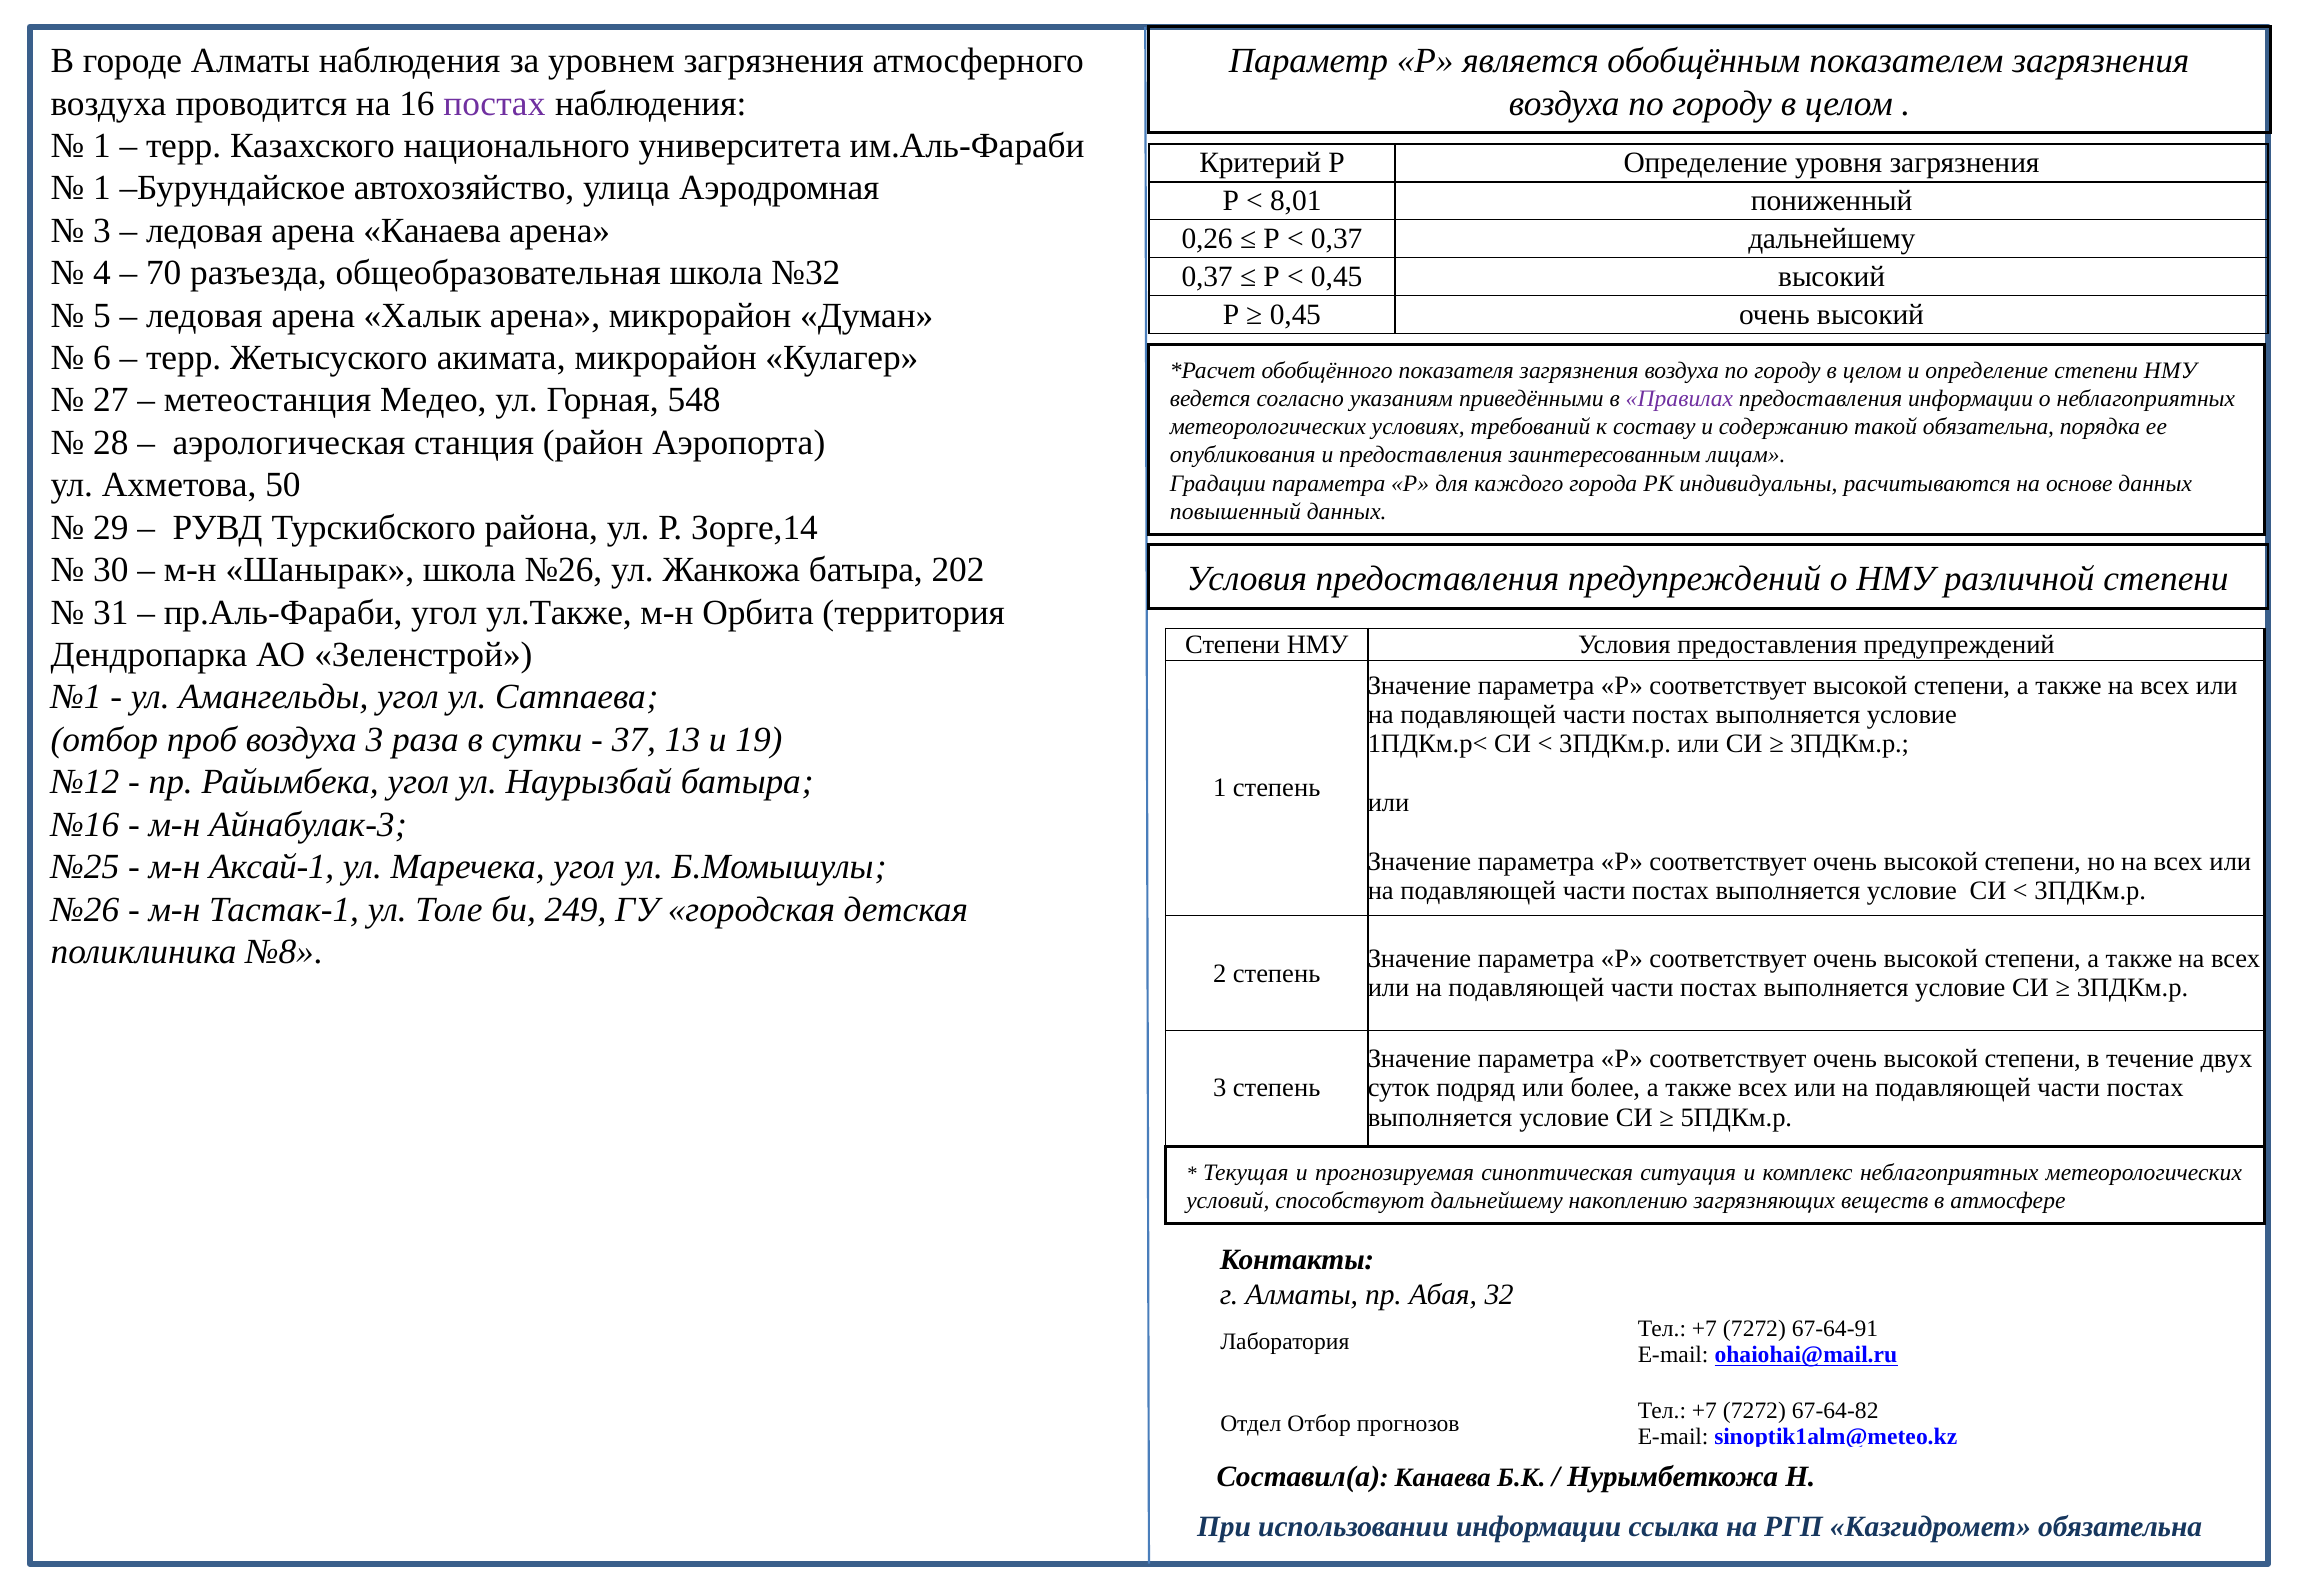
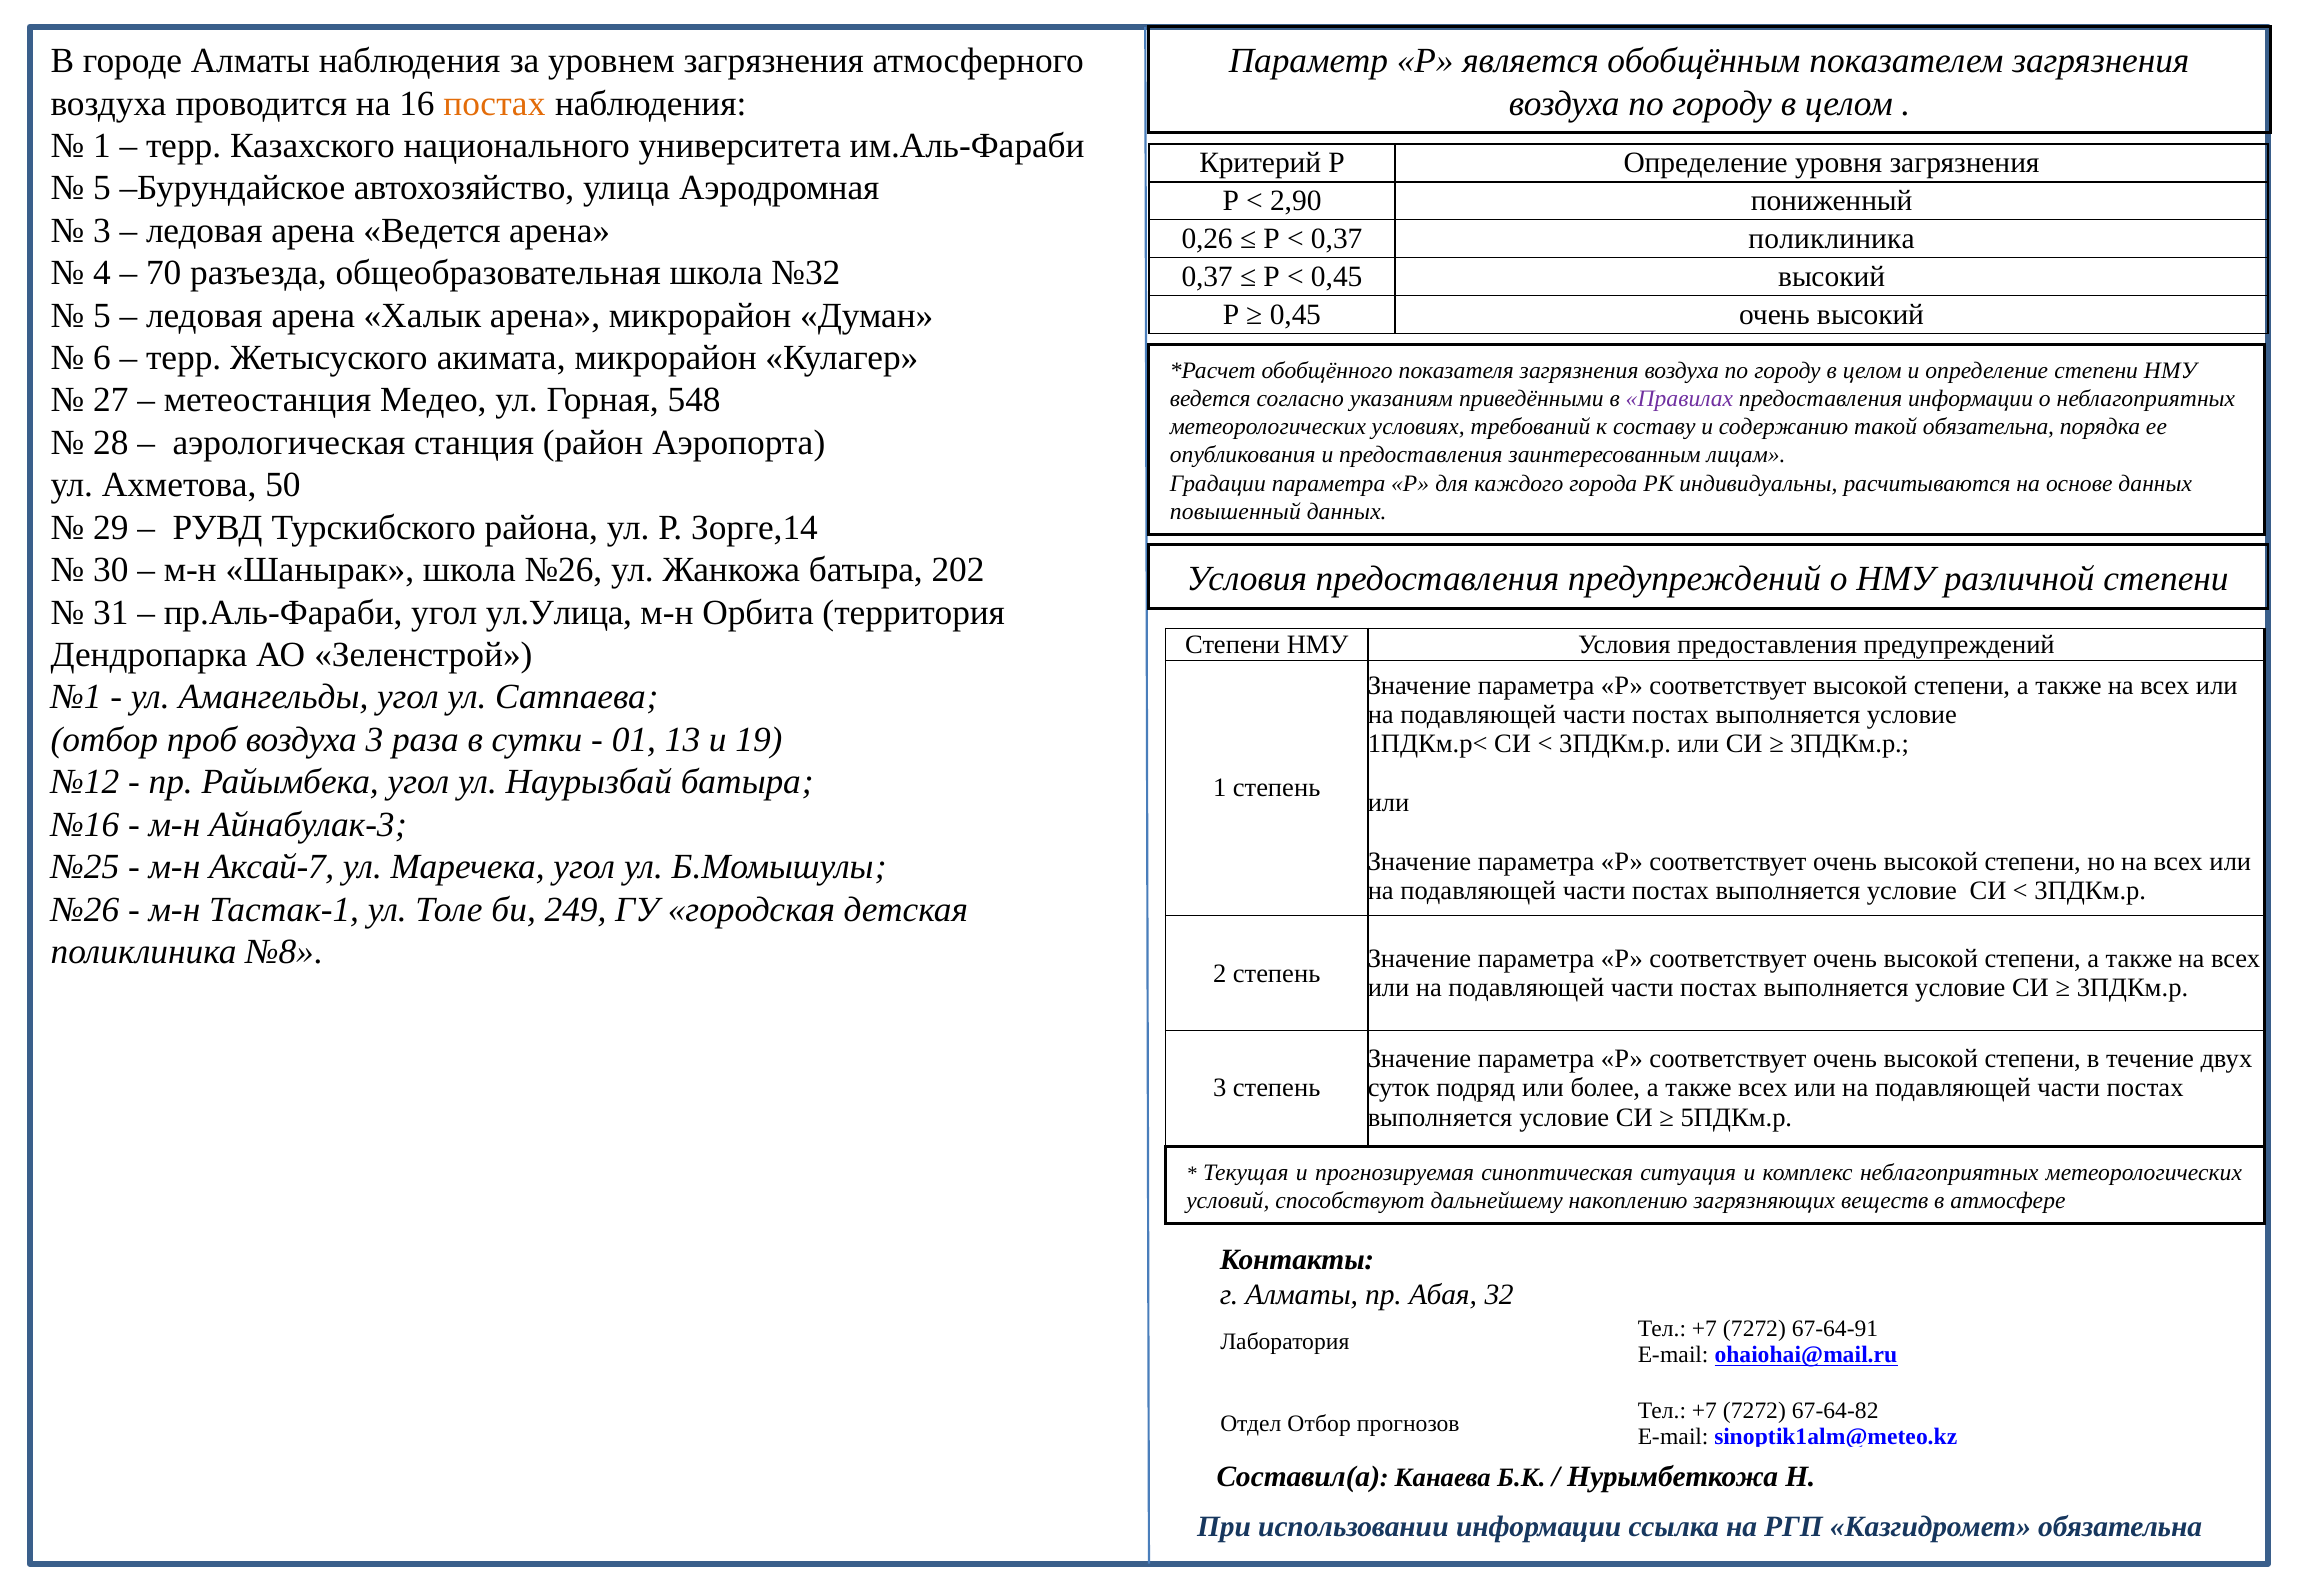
постах colour: purple -> orange (494, 103)
1: 1 -> 5 (102, 188)
8,01: 8,01 -> 2,90 (1296, 201)
арена Канаева: Канаева -> Ведется (432, 231)
0,37 дальнейшему: дальнейшему -> поликлиника (1832, 238)
ул.Также: ул.Также -> ул.Улица (559, 612)
37: 37 -> 01 (634, 740)
Аксай-1: Аксай-1 -> Аксай-7 (272, 867)
